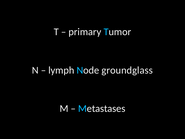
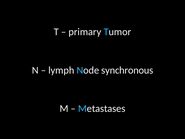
groundglass: groundglass -> synchronous (127, 70)
